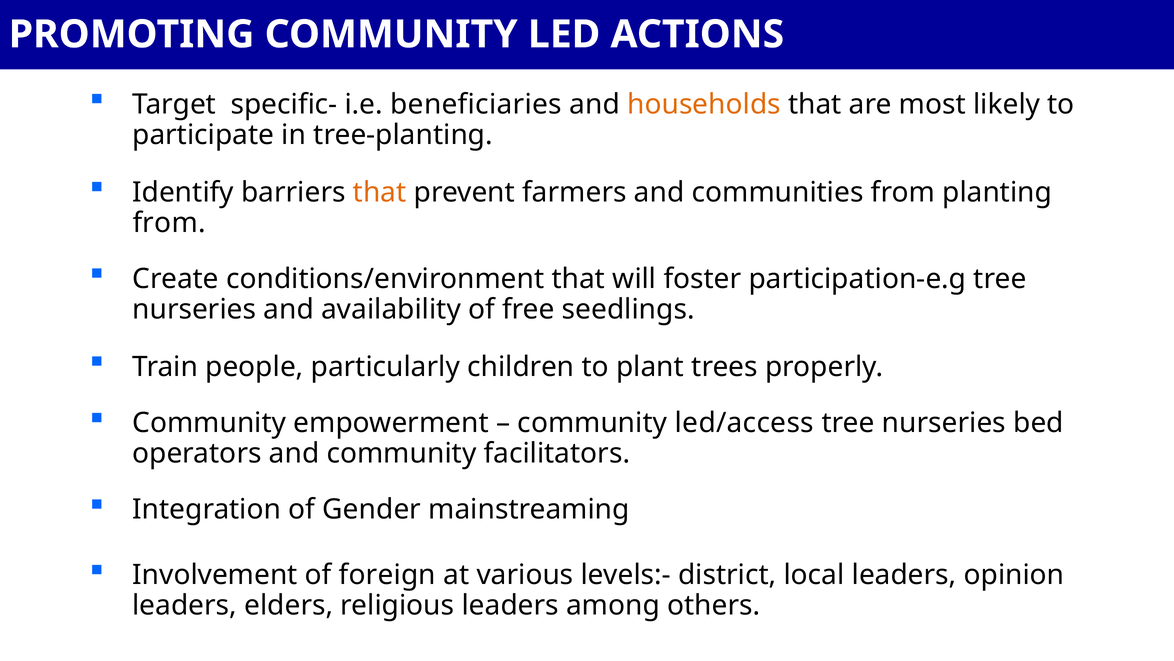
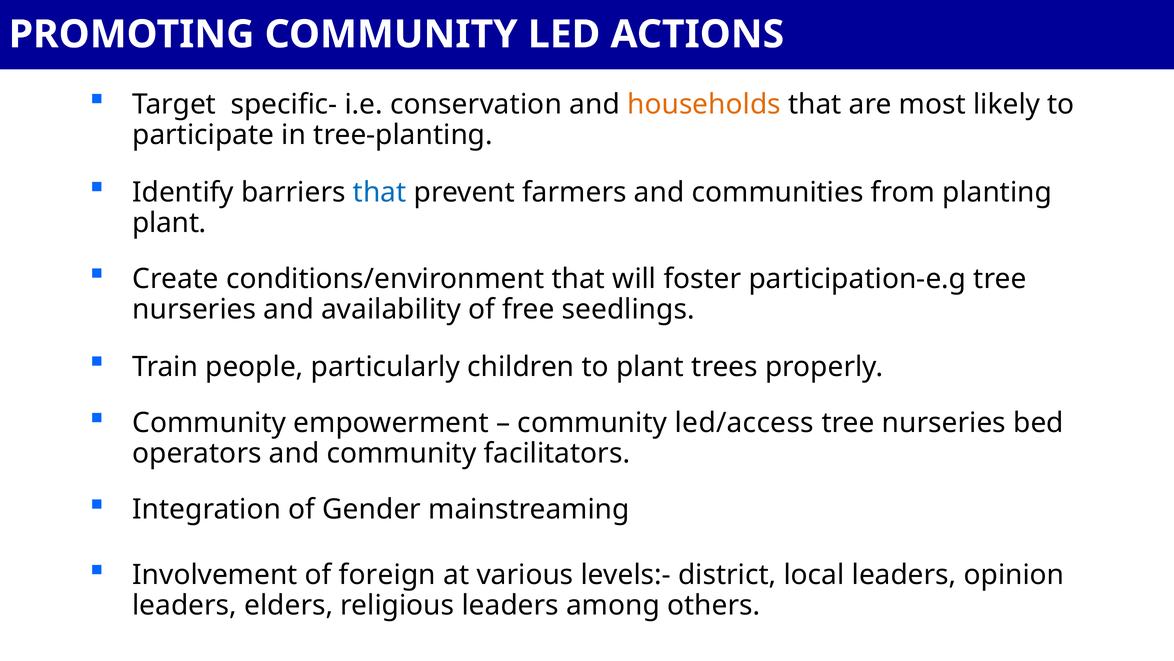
beneficiaries: beneficiaries -> conservation (476, 104)
that colour: orange -> blue (380, 192)
from: from -> plant (169, 223)
